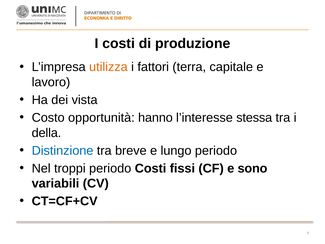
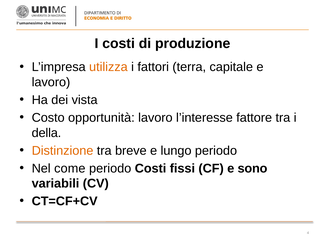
opportunità hanno: hanno -> lavoro (155, 118)
stessa: stessa -> fattore (254, 118)
Distinzione colour: blue -> orange (63, 150)
troppi: troppi -> come (70, 168)
